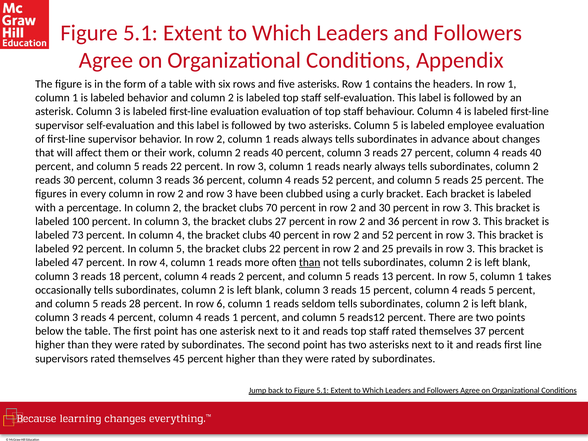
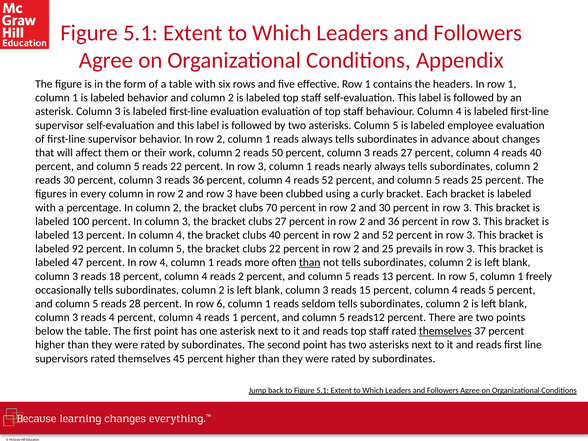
five asterisks: asterisks -> effective (318, 84)
2 reads 40: 40 -> 50 (277, 153)
labeled 73: 73 -> 13 (78, 235)
takes: takes -> freely (539, 276)
themselves underline: none -> present (445, 331)
